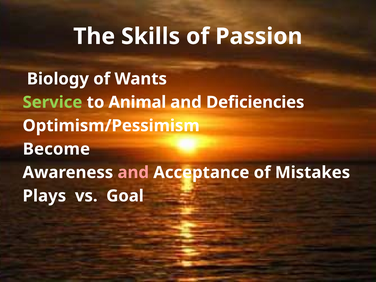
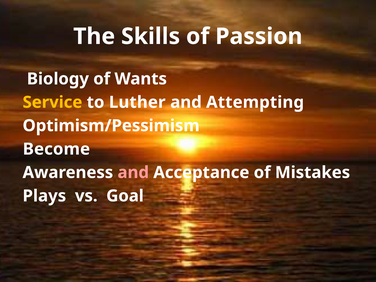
Service colour: light green -> yellow (52, 102)
Animal: Animal -> Luther (137, 102)
Deficiencies: Deficiencies -> Attempting (255, 102)
